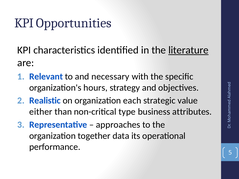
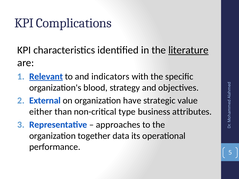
Opportunities: Opportunities -> Complications (74, 23)
Relevant underline: none -> present (46, 77)
necessary: necessary -> indicators (110, 77)
hours: hours -> blood (96, 88)
Realistic: Realistic -> External (45, 101)
each: each -> have (132, 101)
